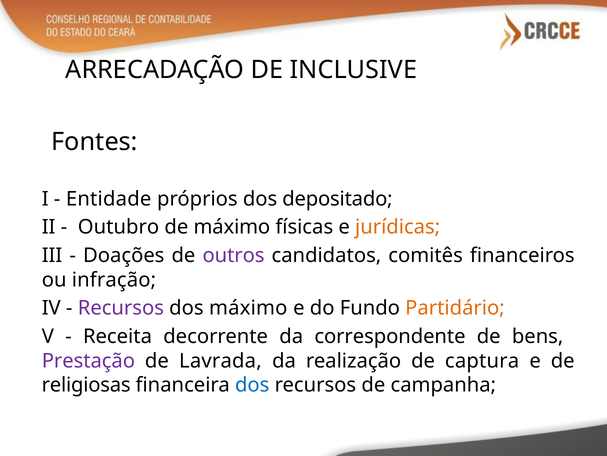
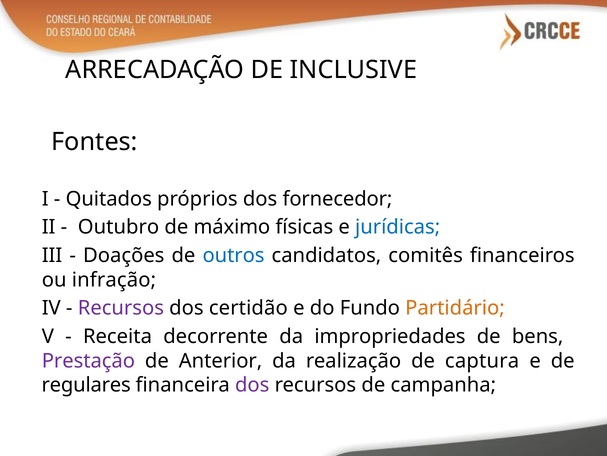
Entidade: Entidade -> Quitados (109, 199)
depositado: depositado -> fornecedor (337, 199)
jurídicas colour: orange -> blue (398, 227)
outros colour: purple -> blue (234, 255)
dos máximo: máximo -> certidão (248, 308)
correspondente: correspondente -> impropriedades (390, 336)
Lavrada: Lavrada -> Anterior (221, 360)
religiosas: religiosas -> regulares (86, 385)
dos colour: blue -> purple (252, 385)
